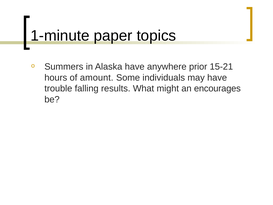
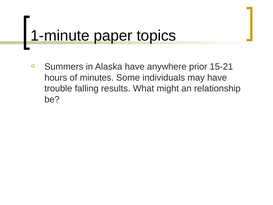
amount: amount -> minutes (97, 78)
encourages: encourages -> relationship (217, 88)
